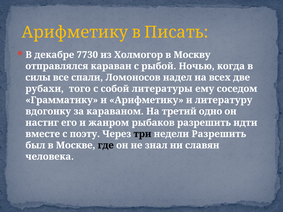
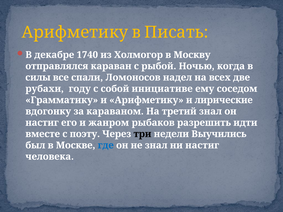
7730: 7730 -> 1740 (87, 55)
того: того -> году (80, 89)
литературы: литературы -> инициативе (162, 89)
литературу: литературу -> лирические (224, 100)
третий одно: одно -> знал (210, 111)
недели Разрешить: Разрешить -> Выучились (219, 134)
где colour: black -> blue (106, 145)
ни славян: славян -> настиг (202, 145)
